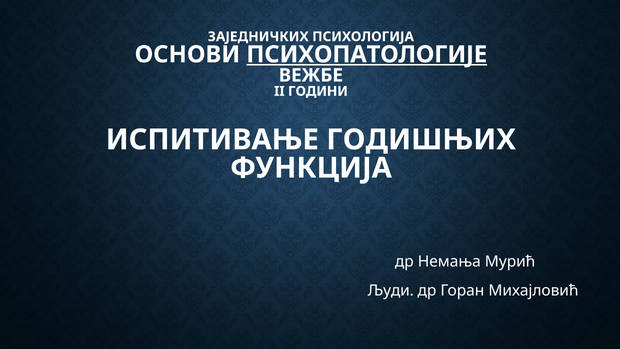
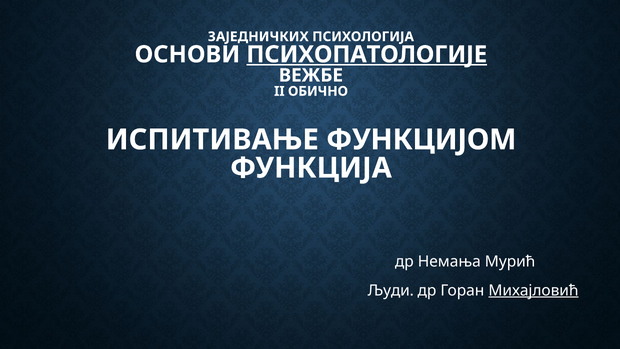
ГОДИНИ: ГОДИНИ -> ОБИЧНО (318, 91)
ГОДИШЊИХ: ГОДИШЊИХ -> ФУНКЦИЈОМ (421, 140)
Михајловић underline: none -> present (533, 290)
